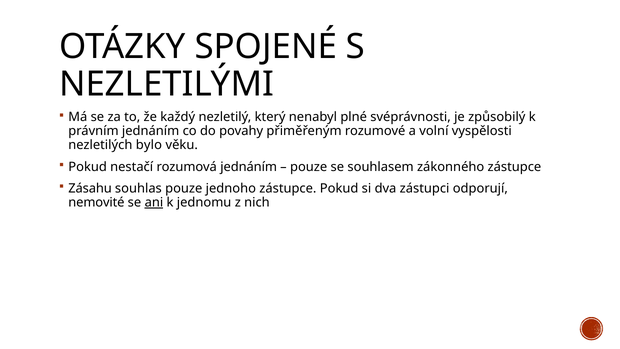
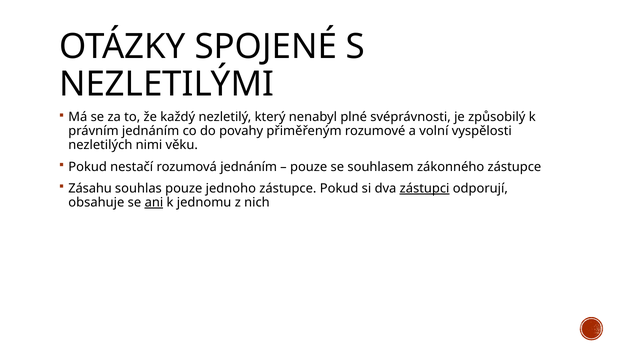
bylo: bylo -> nimi (149, 145)
zástupci underline: none -> present (425, 188)
nemovité: nemovité -> obsahuje (96, 202)
